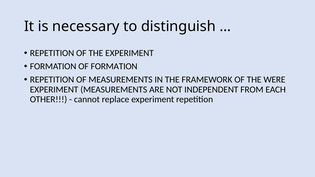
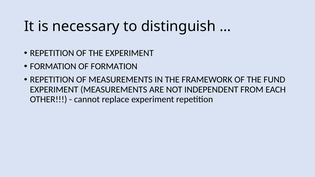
WERE: WERE -> FUND (274, 80)
